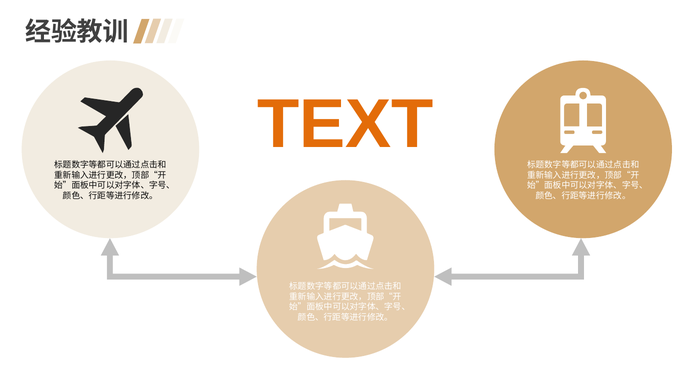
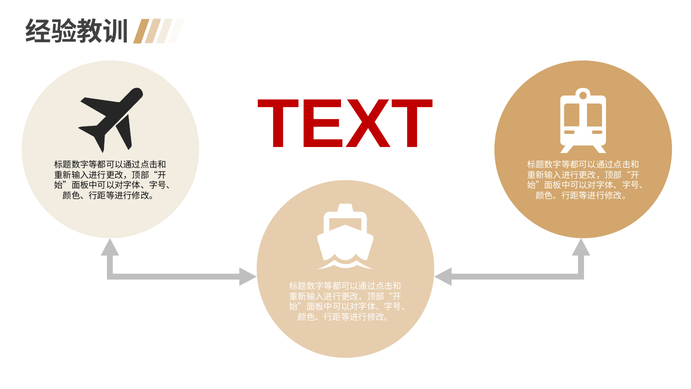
TEXT colour: orange -> red (345, 124)
